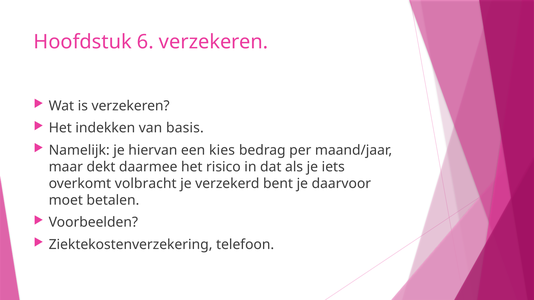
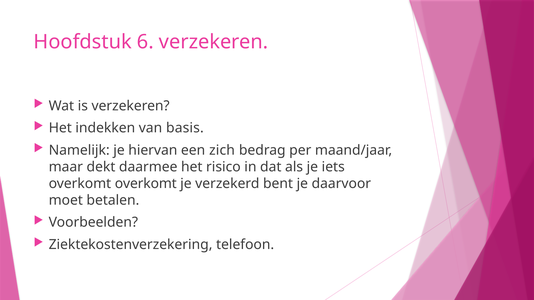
kies: kies -> zich (222, 150)
overkomt volbracht: volbracht -> overkomt (146, 184)
